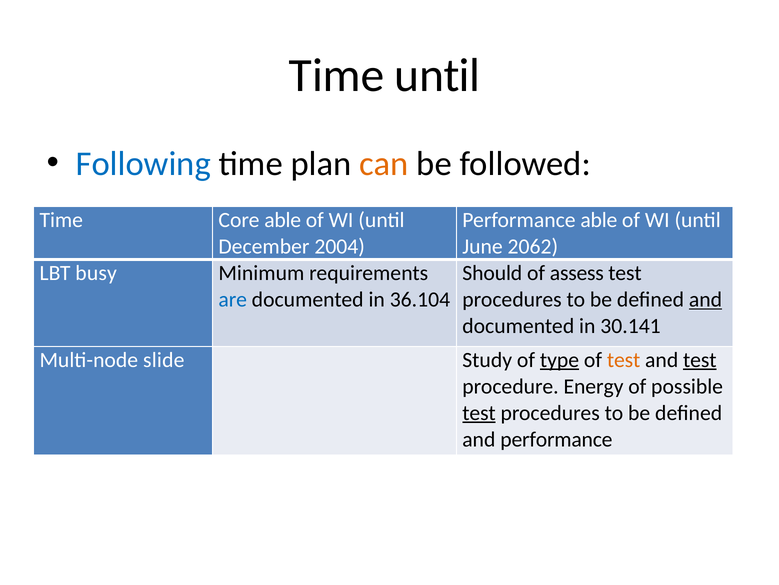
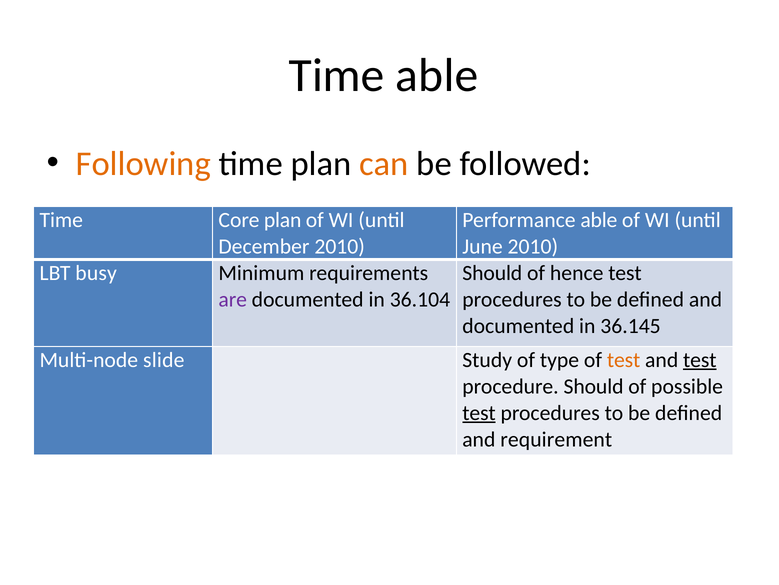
Time until: until -> able (437, 75)
Following colour: blue -> orange (143, 163)
Core able: able -> plan (283, 220)
December 2004: 2004 -> 2010 (340, 246)
June 2062: 2062 -> 2010 (533, 246)
assess: assess -> hence (577, 273)
are colour: blue -> purple (233, 299)
and underline: present -> none (705, 299)
30.141: 30.141 -> 36.145 (631, 326)
type underline: present -> none (559, 359)
procedure Energy: Energy -> Should (594, 386)
and performance: performance -> requirement (556, 439)
